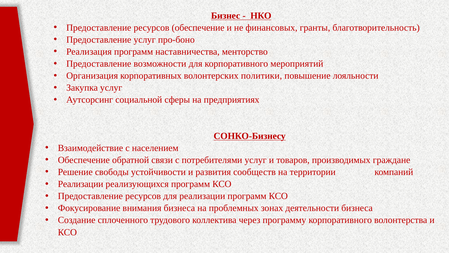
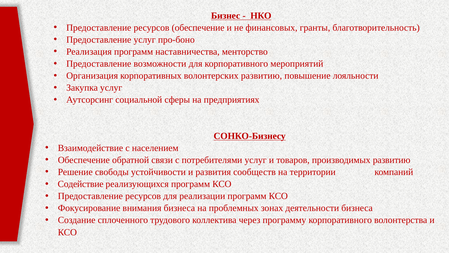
волонтерских политики: политики -> развитию (261, 76)
производимых граждане: граждане -> развитию (392, 160)
Реализации: Реализации -> Содействие (81, 184)
